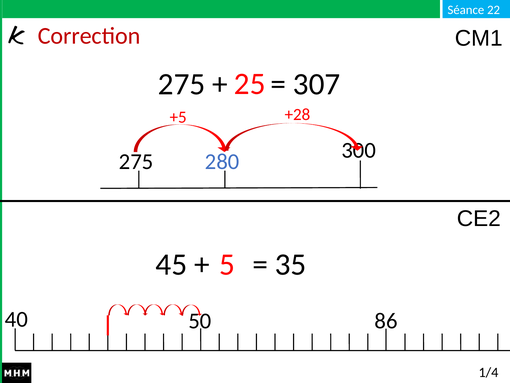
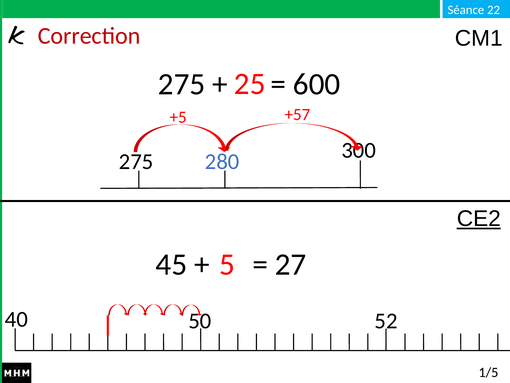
307: 307 -> 600 (317, 84)
+28: +28 -> +57 (297, 114)
CE2 underline: none -> present (479, 218)
35: 35 -> 27 (291, 264)
86: 86 -> 52 (386, 321)
1/4: 1/4 -> 1/5 (488, 372)
